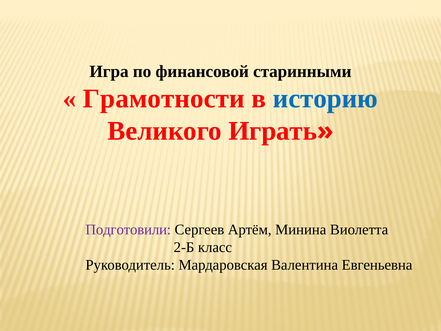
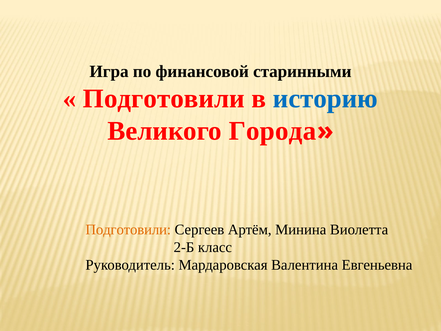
Грамотности: Грамотности -> Подготовили (164, 99)
Играть: Играть -> Города (272, 131)
Подготовили colour: purple -> orange (128, 229)
